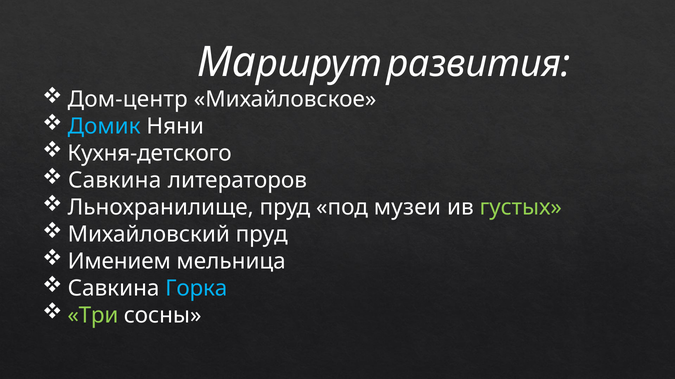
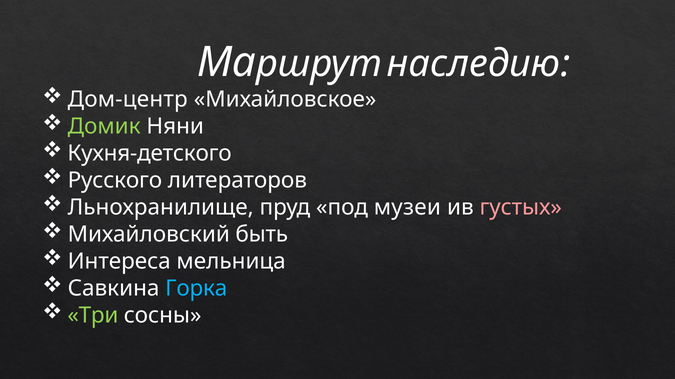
развития: развития -> наследию (479, 64)
Домик colour: light blue -> light green (104, 127)
Савкина: Савкина -> Русского (115, 181)
густых colour: light green -> pink (521, 208)
Михайловский пруд: пруд -> быть (262, 235)
Имением: Имением -> Интереса (119, 262)
